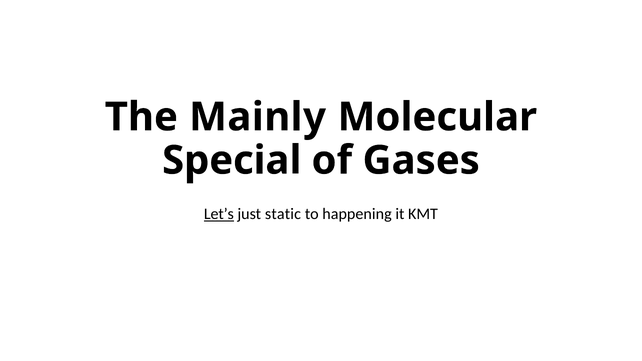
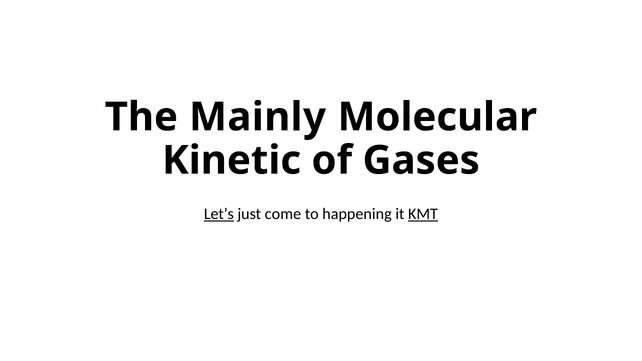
Special: Special -> Kinetic (232, 160)
static: static -> come (283, 214)
KMT underline: none -> present (423, 214)
